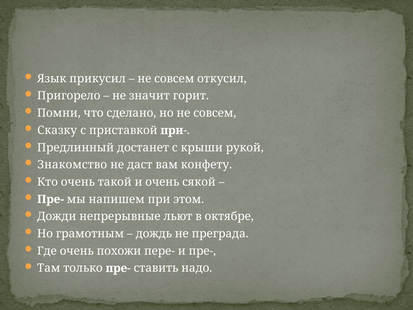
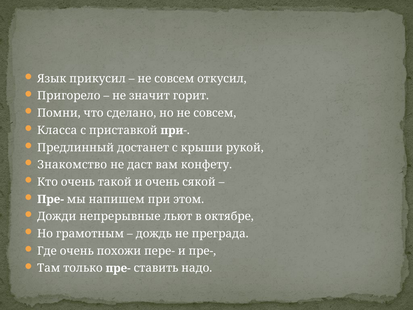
Сказку: Сказку -> Класса (57, 130)
